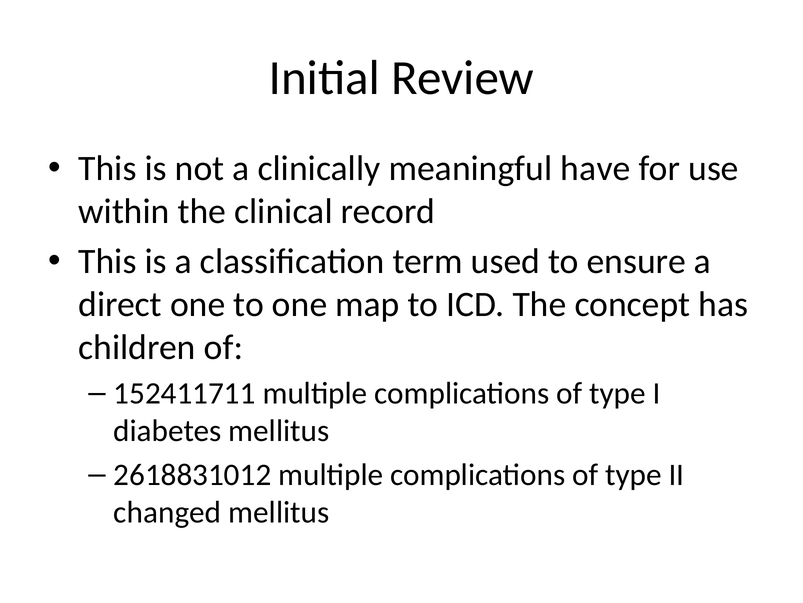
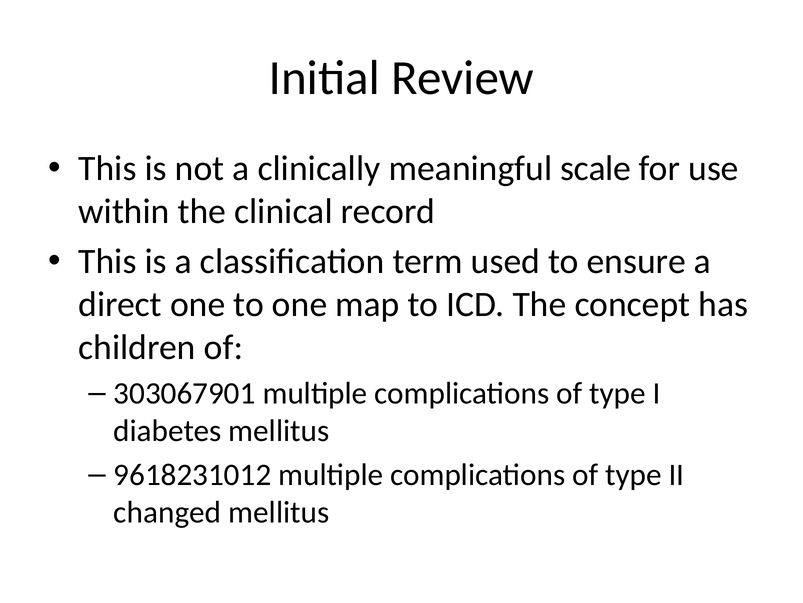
have: have -> scale (596, 168)
152411711: 152411711 -> 303067901 (184, 393)
2618831012: 2618831012 -> 9618231012 (192, 474)
